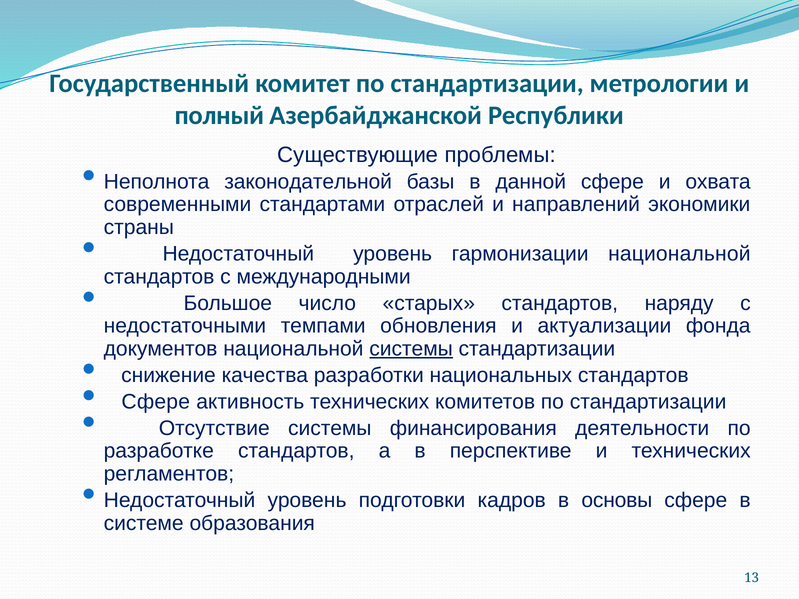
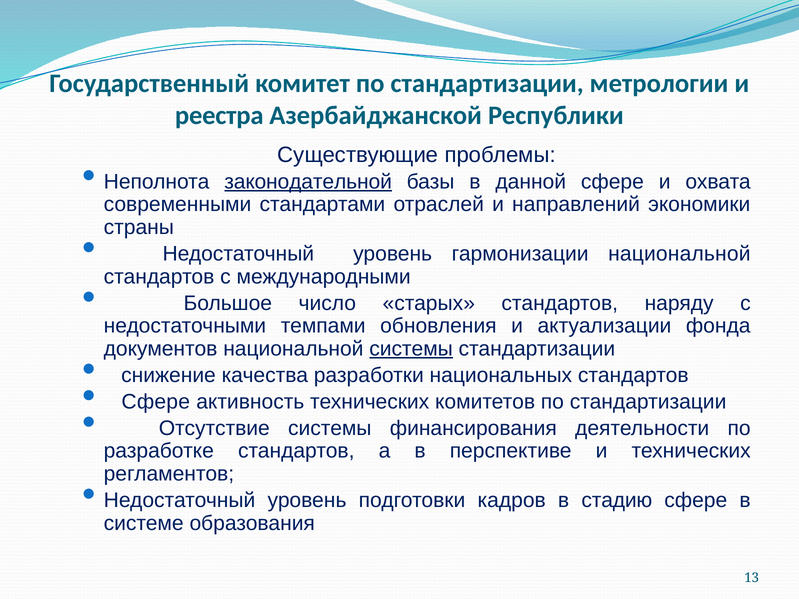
полный: полный -> реестра (219, 116)
законодательной underline: none -> present (308, 182)
основы: основы -> стадию (617, 501)
